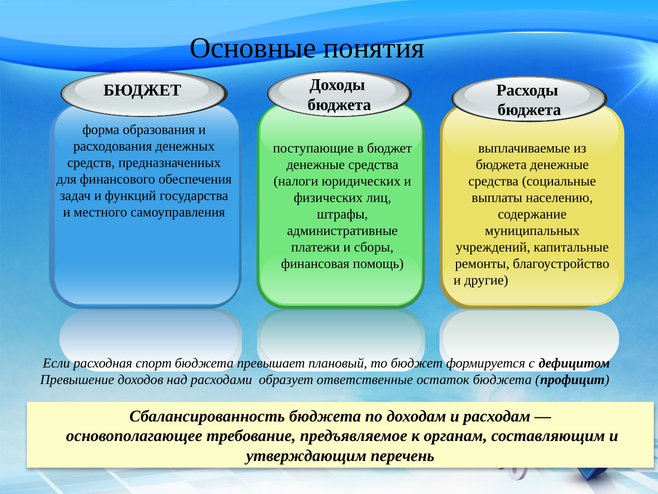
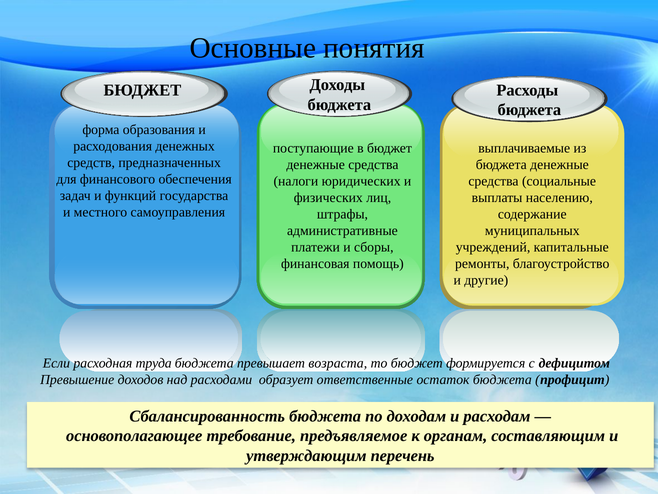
спорт: спорт -> труда (154, 363)
плановый: плановый -> возраста (338, 363)
